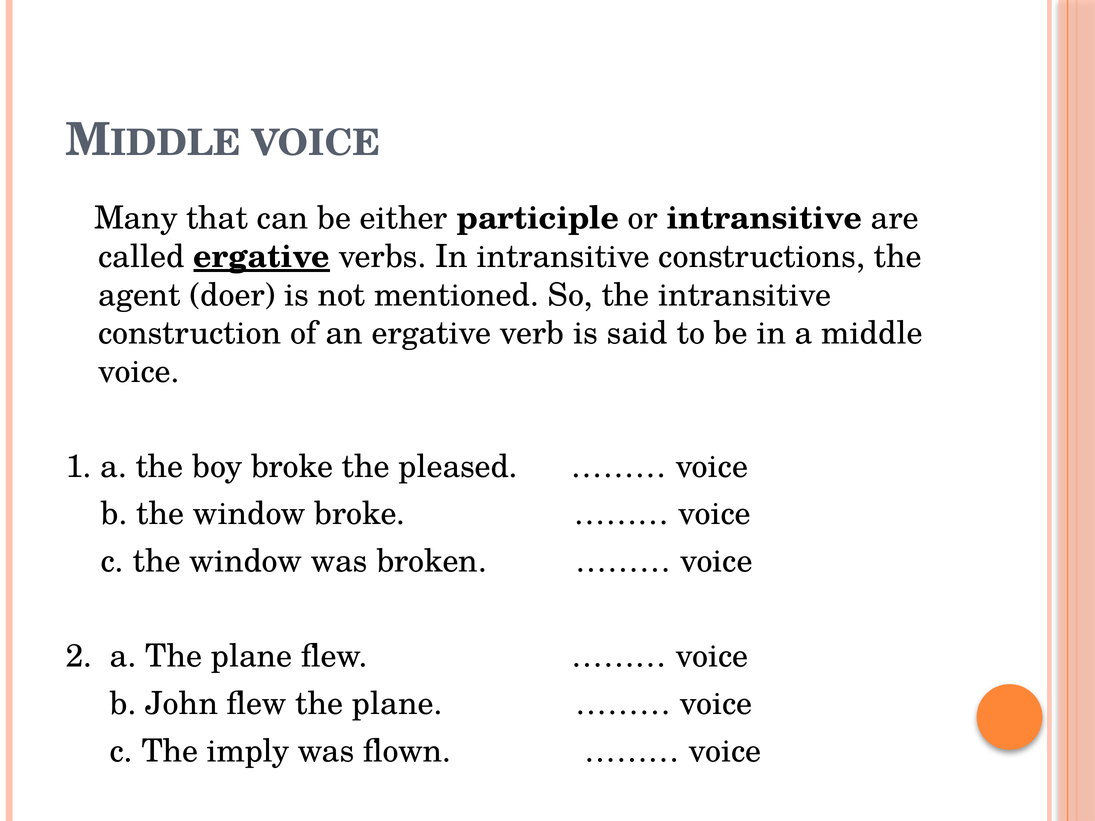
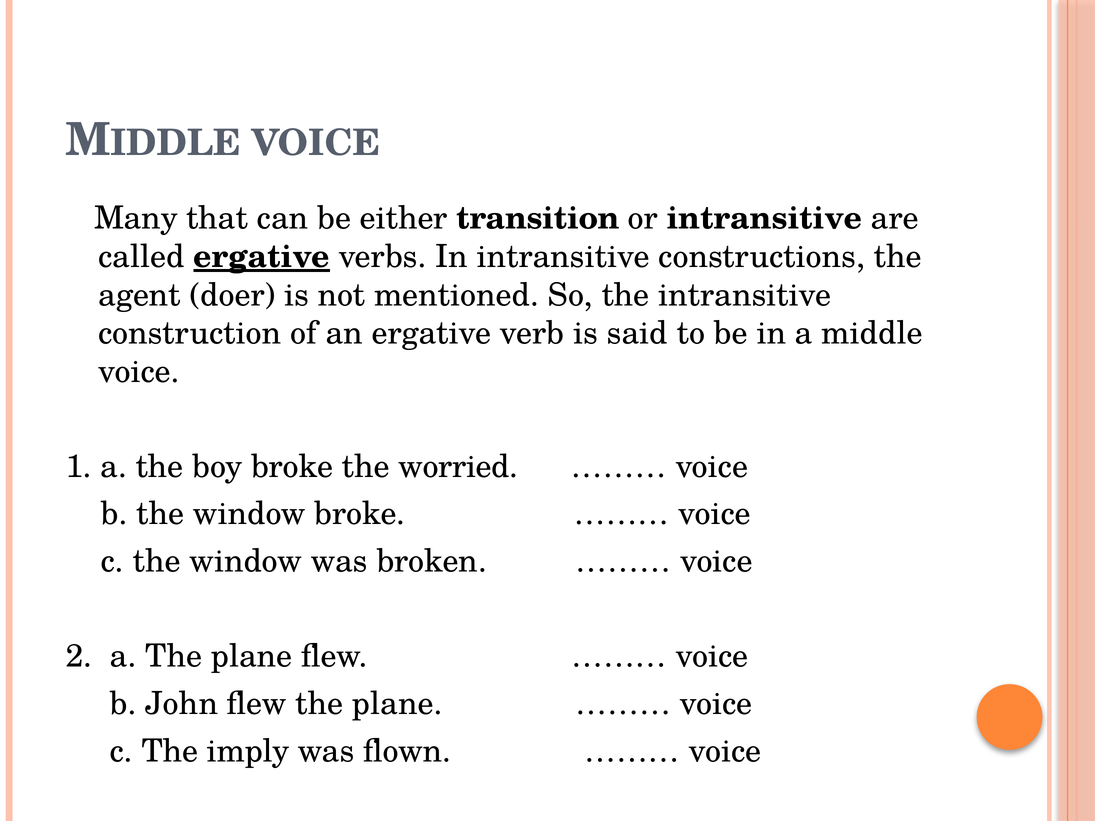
participle: participle -> transition (538, 218)
pleased: pleased -> worried (458, 467)
